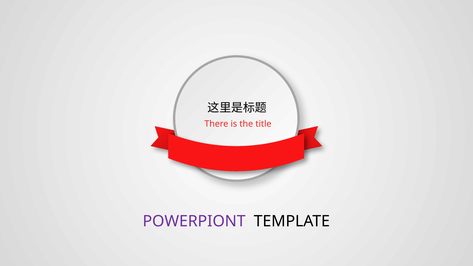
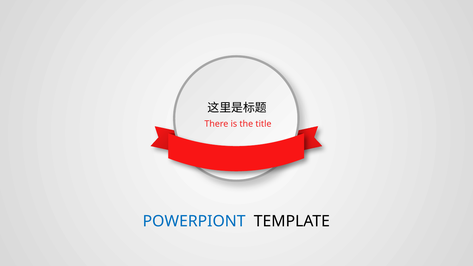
POWERPIONT colour: purple -> blue (194, 221)
